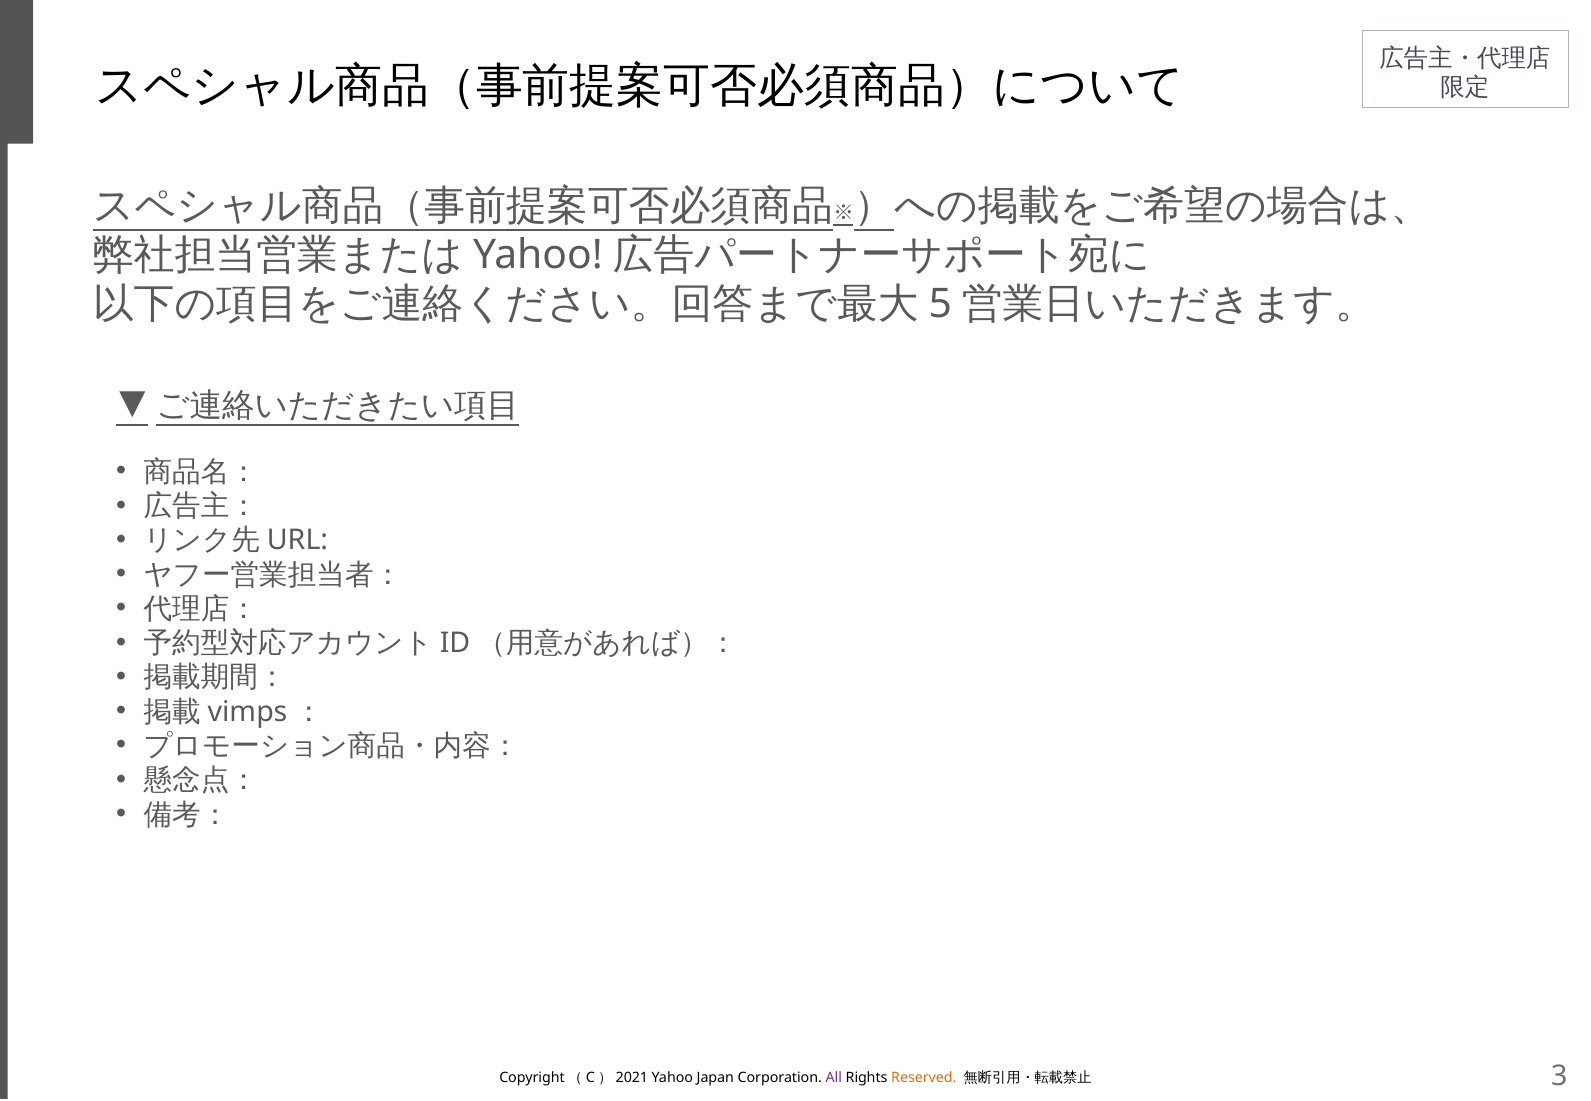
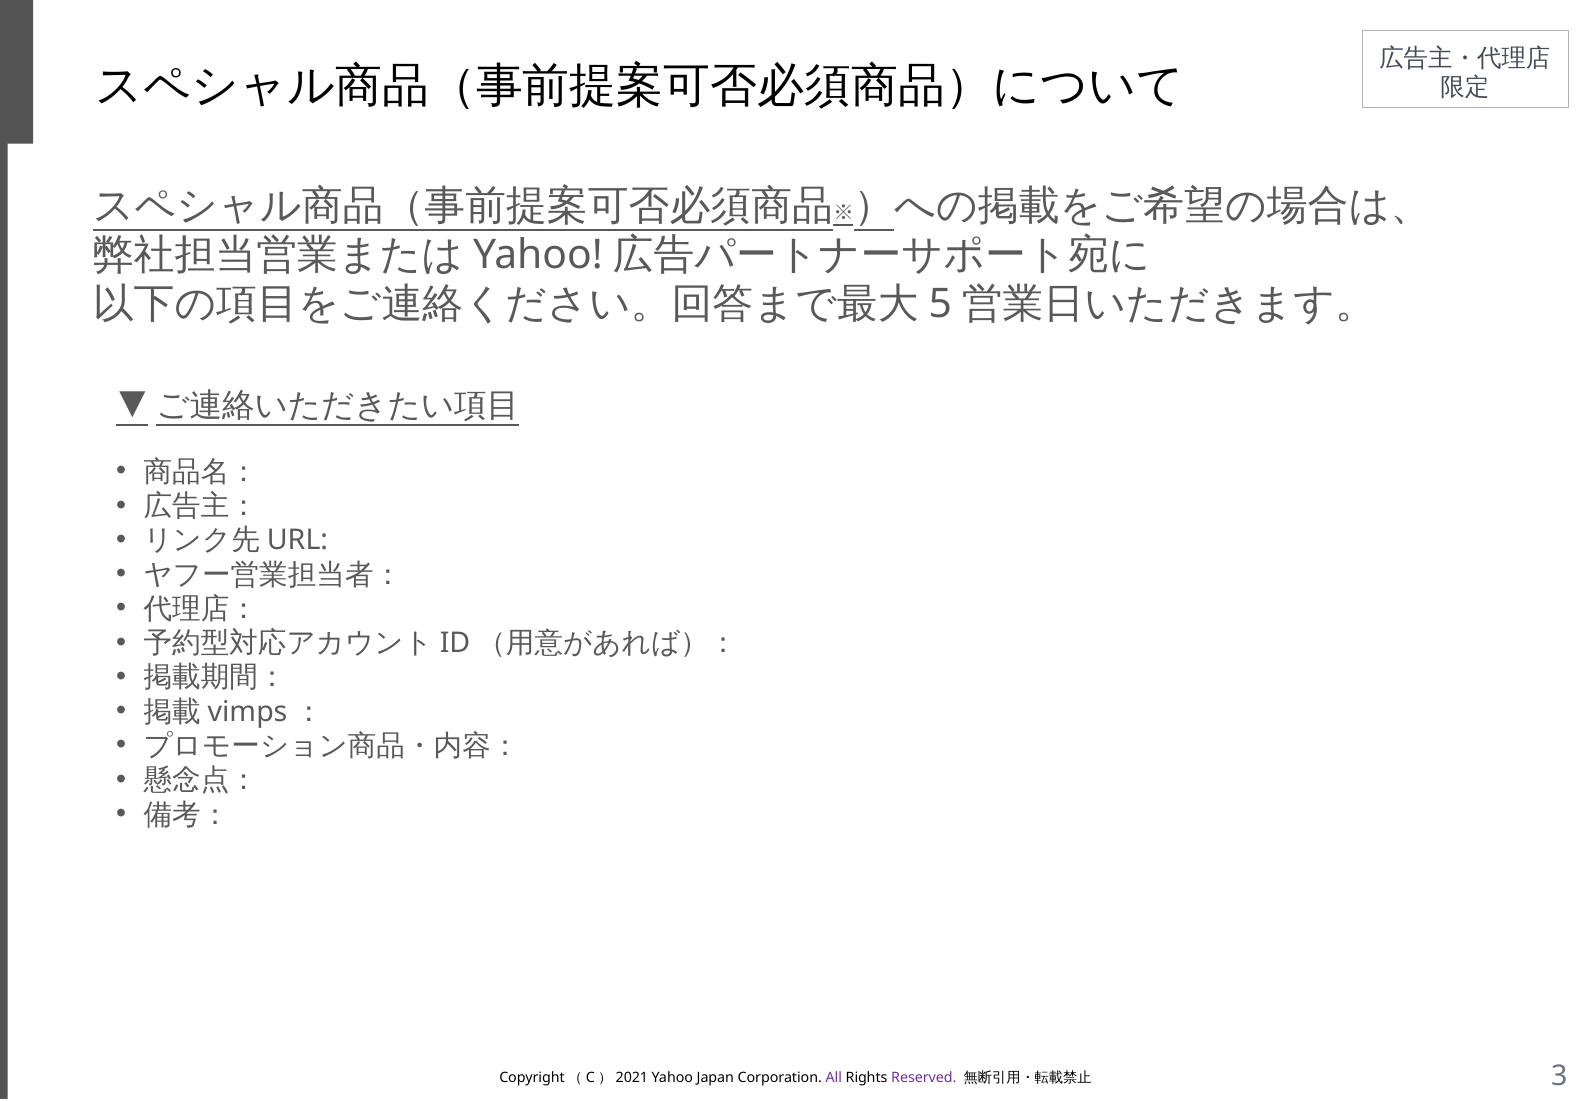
Reserved colour: orange -> purple (924, 1078)
